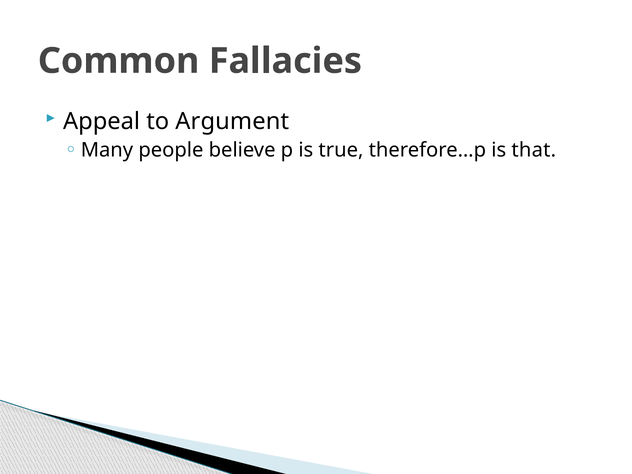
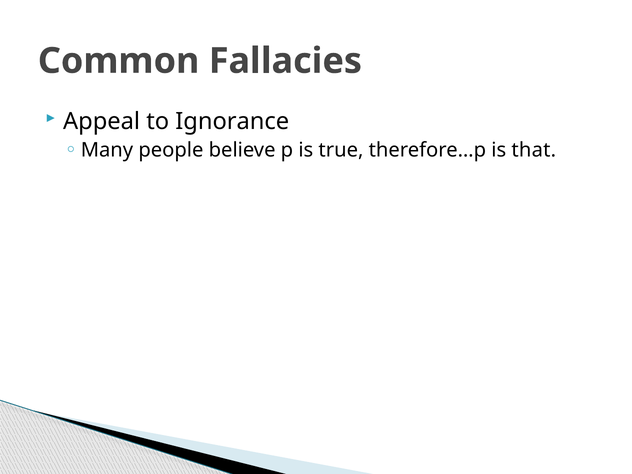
Argument: Argument -> Ignorance (232, 121)
